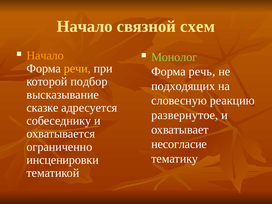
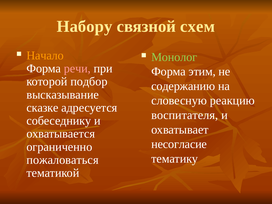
Начало: Начало -> Набору (85, 26)
речи colour: yellow -> pink (77, 68)
речь: речь -> этим (202, 72)
подходящих: подходящих -> содержанию (183, 86)
развернутое: развернутое -> воспитателя (185, 115)
инсценировки: инсценировки -> пожаловаться (63, 160)
